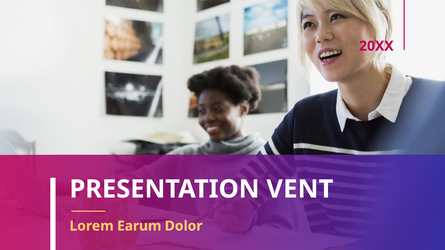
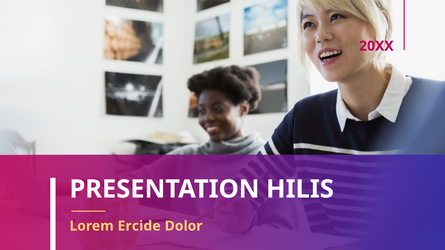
VENT: VENT -> HILIS (300, 189)
Earum: Earum -> Ercide (139, 226)
